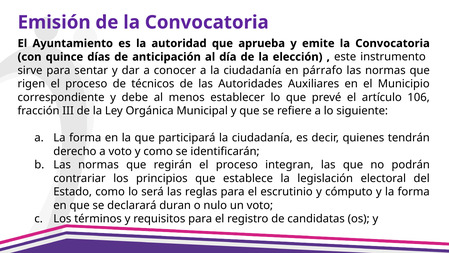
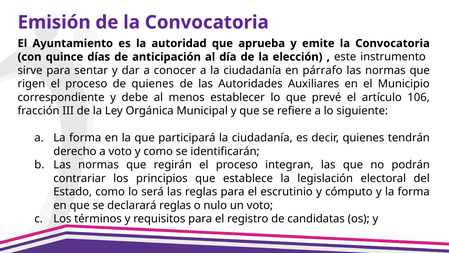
de técnicos: técnicos -> quienes (153, 84)
declarará duran: duran -> reglas (175, 205)
